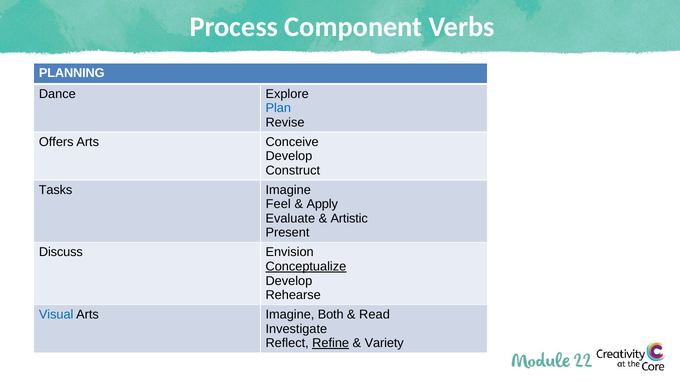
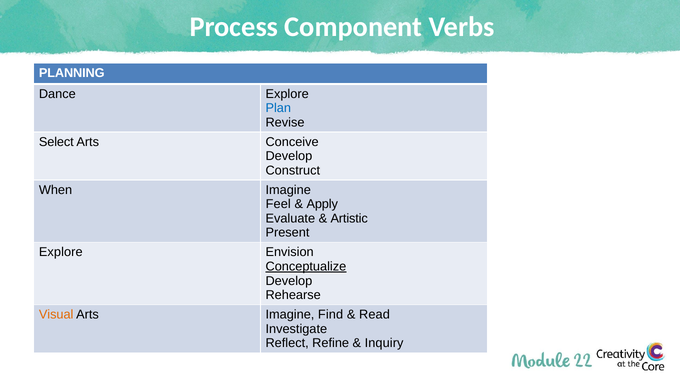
Offers: Offers -> Select (56, 142)
Tasks: Tasks -> When (56, 190)
Discuss: Discuss -> Explore (61, 252)
Visual colour: blue -> orange (56, 314)
Both: Both -> Find (331, 314)
Refine underline: present -> none (331, 343)
Variety: Variety -> Inquiry (384, 343)
